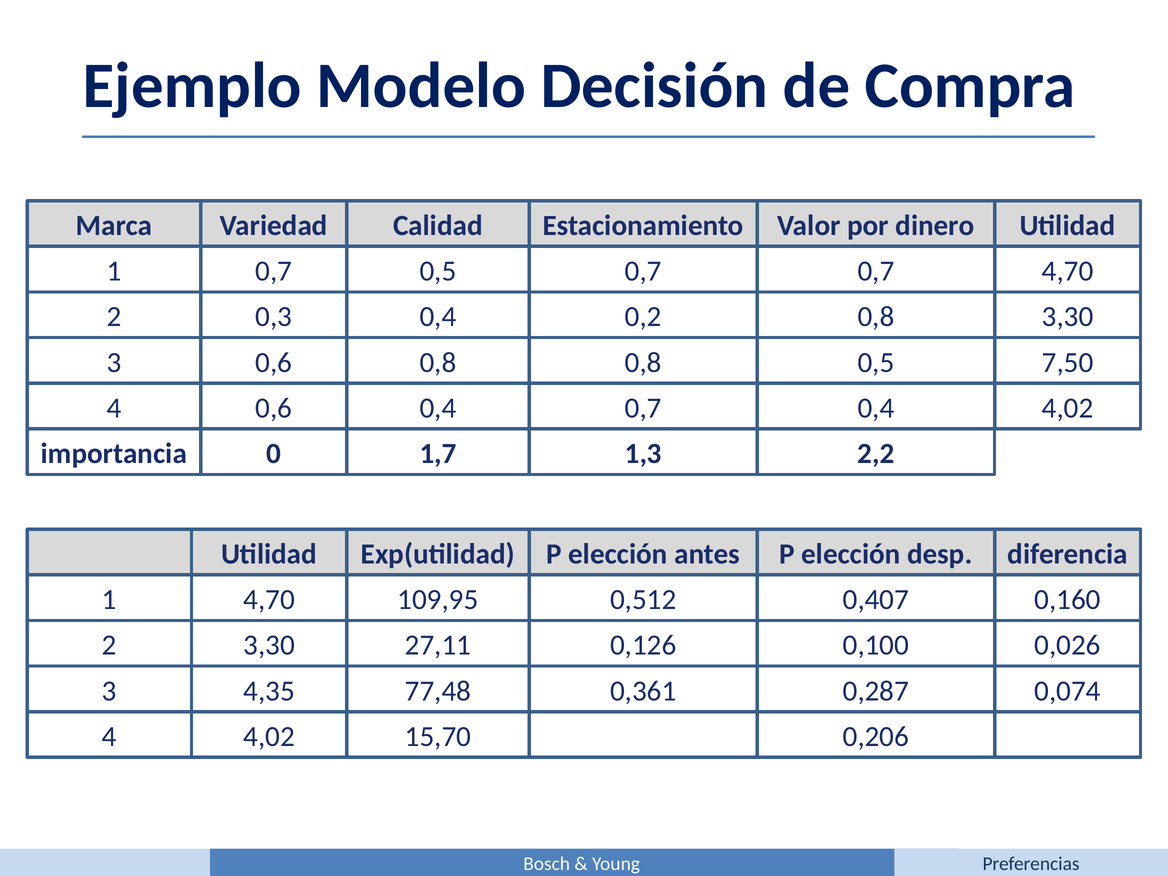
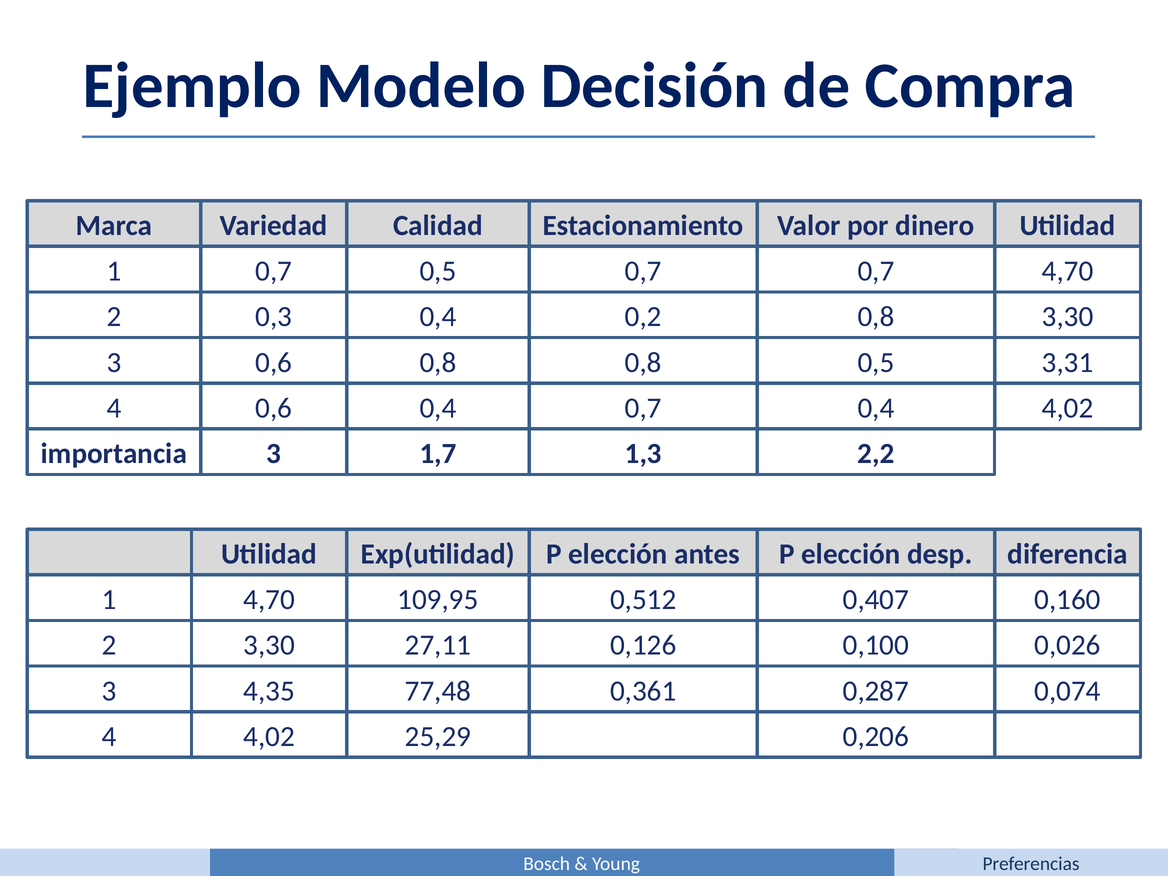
7,50: 7,50 -> 3,31 (1068, 362)
importancia 0: 0 -> 3 (274, 454)
15,70: 15,70 -> 25,29 (438, 737)
